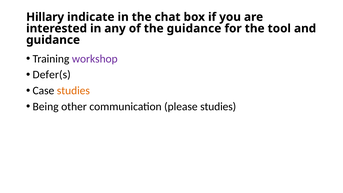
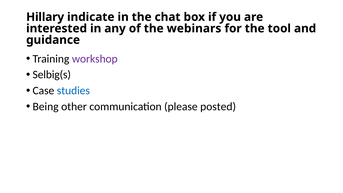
the guidance: guidance -> webinars (194, 28)
Defer(s: Defer(s -> Selbig(s (52, 75)
studies colour: orange -> blue (73, 91)
please studies: studies -> posted (218, 107)
